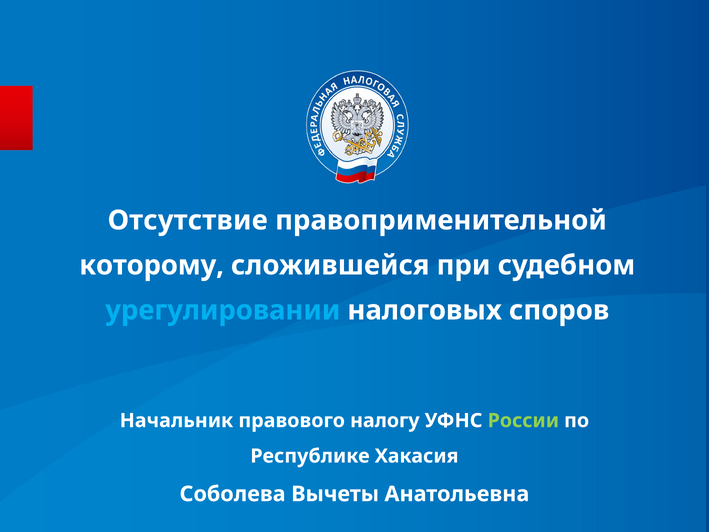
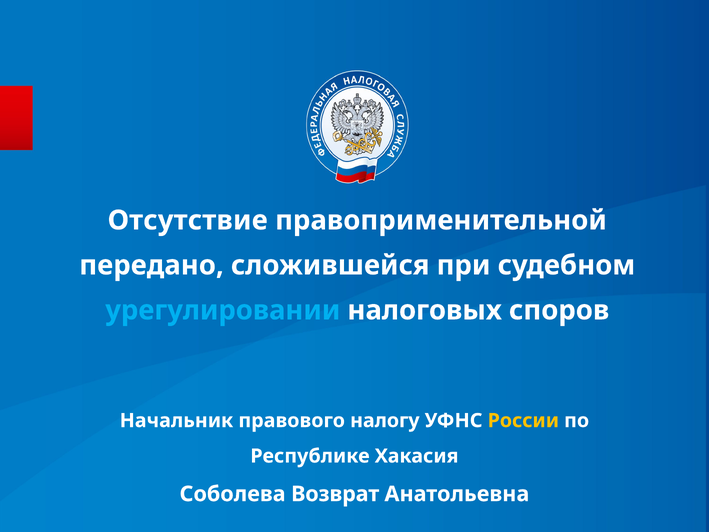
которому: которому -> передано (151, 265)
России colour: light green -> yellow (523, 420)
Вычеты: Вычеты -> Возврат (335, 494)
